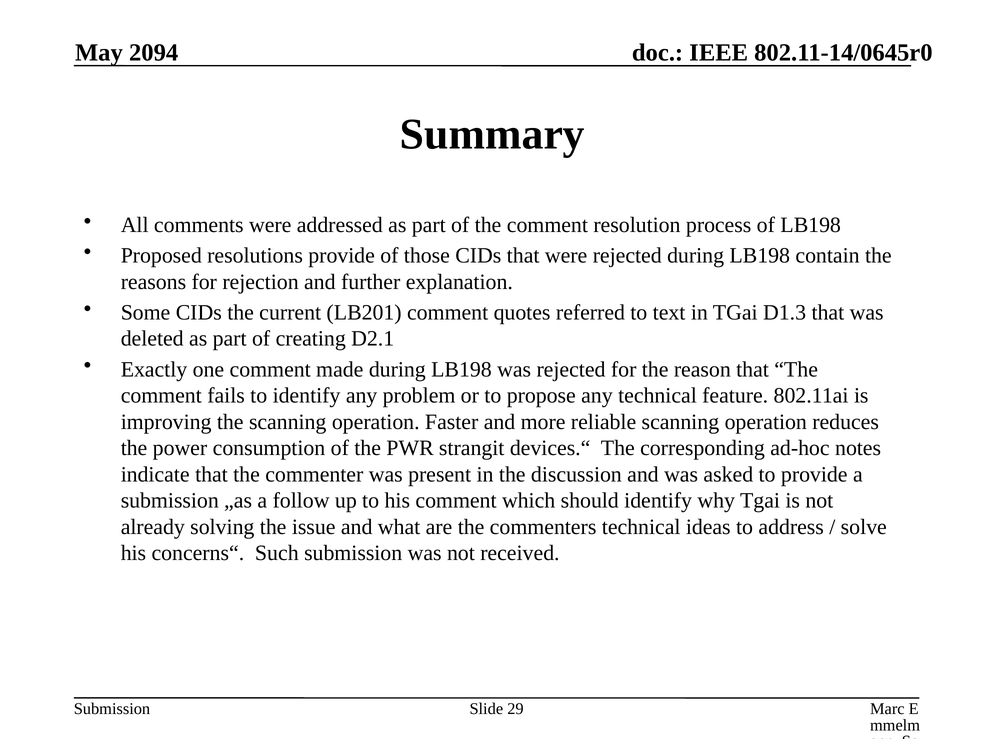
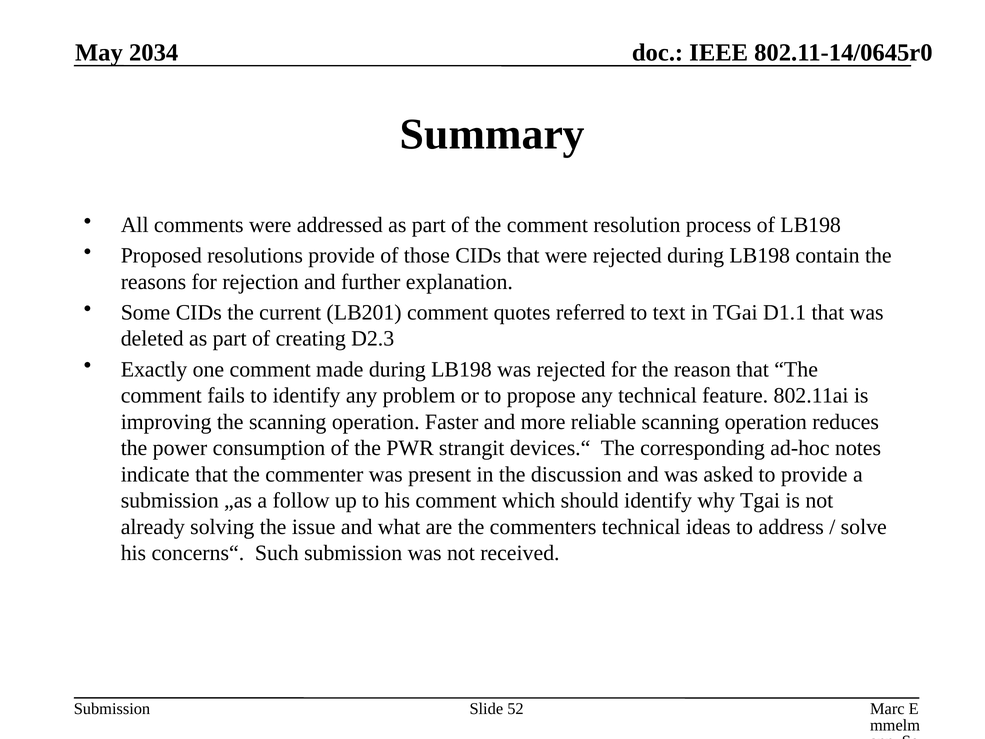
2094: 2094 -> 2034 (154, 53)
D1.3: D1.3 -> D1.1 (785, 312)
D2.1: D2.1 -> D2.3 (373, 339)
29: 29 -> 52 (515, 709)
